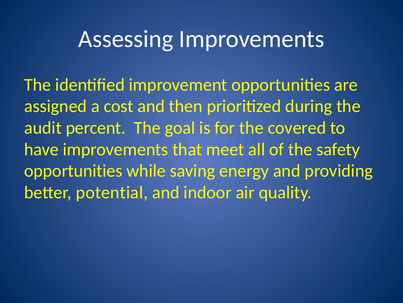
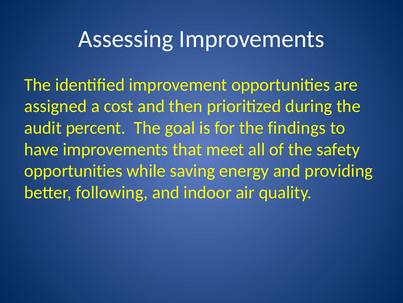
covered: covered -> findings (297, 128)
potential: potential -> following (112, 192)
